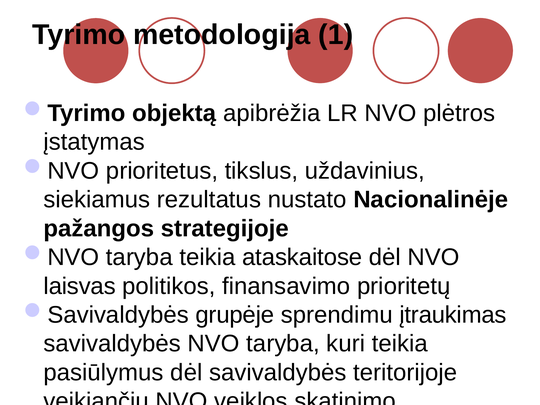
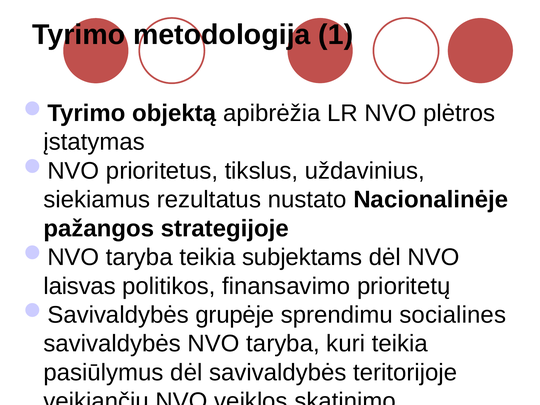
ataskaitose: ataskaitose -> subjektams (302, 257)
įtraukimas: įtraukimas -> socialines (453, 315)
